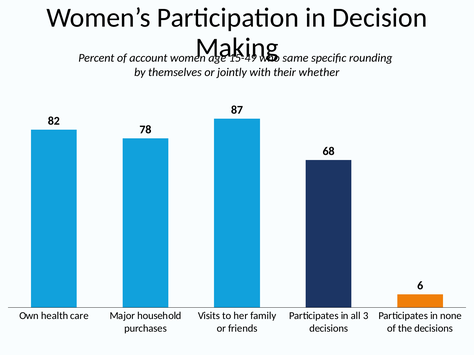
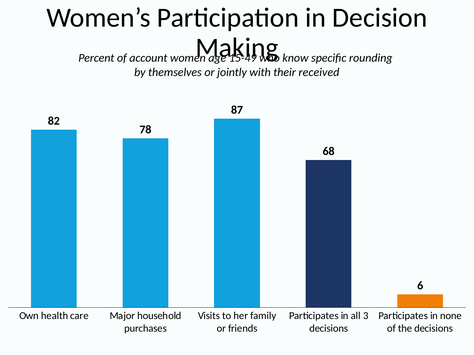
same: same -> know (296, 58)
whether: whether -> received (319, 72)
